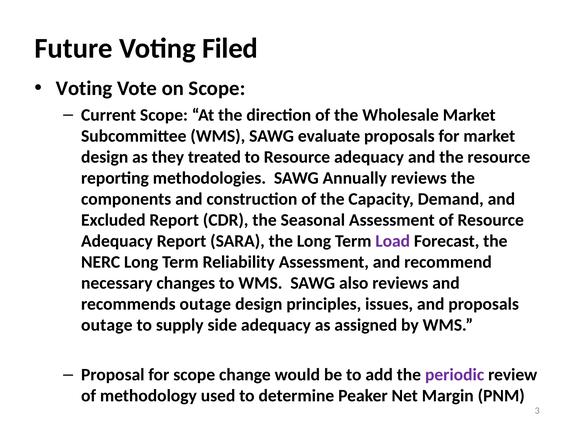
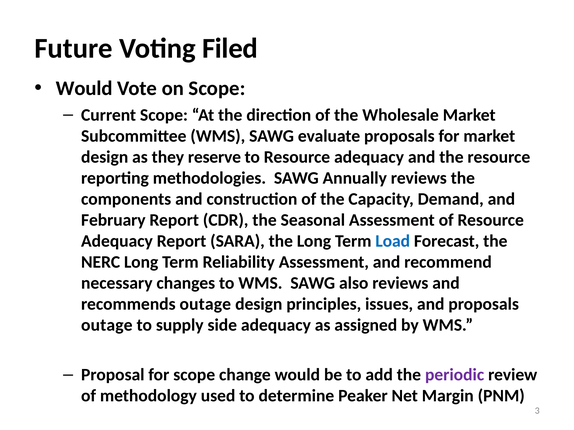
Voting: Voting -> Would (84, 89)
treated: treated -> reserve (214, 157)
Excluded: Excluded -> February (113, 220)
Load colour: purple -> blue (393, 241)
